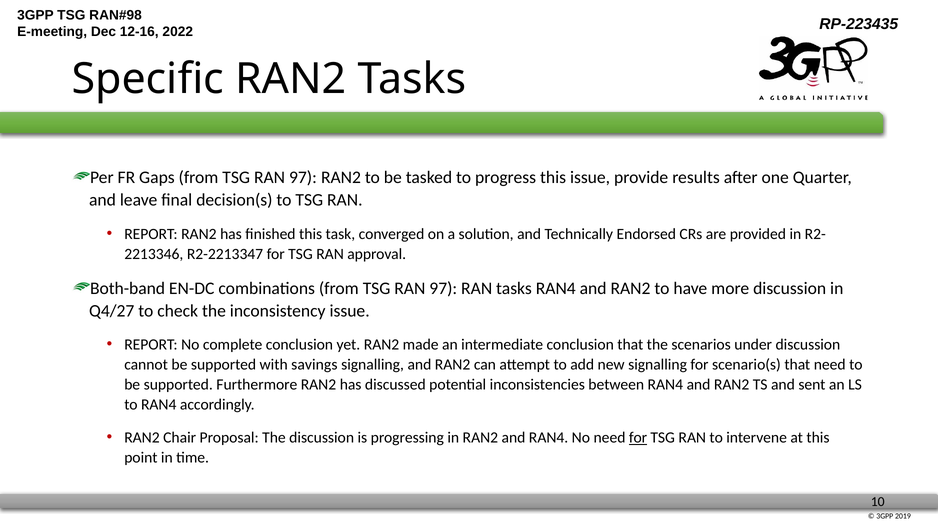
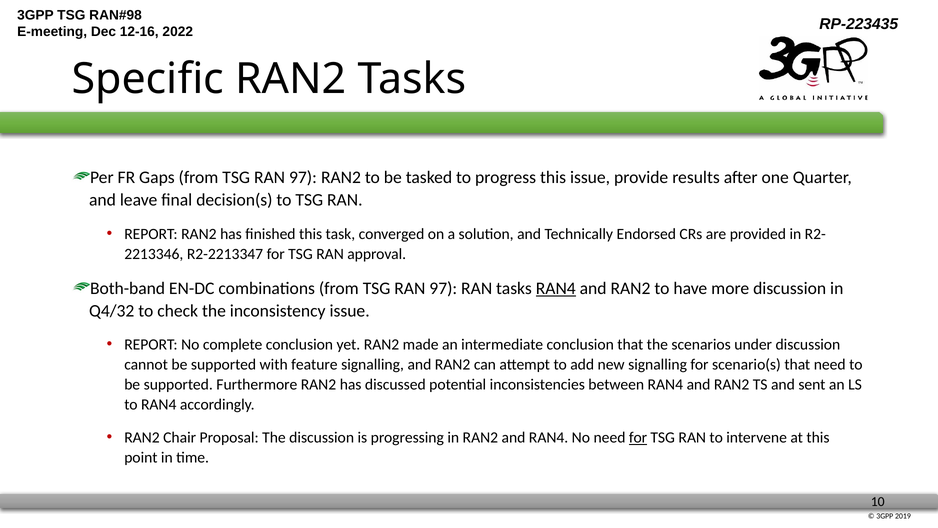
RAN4 underline: none -> present (556, 288)
Q4/27: Q4/27 -> Q4/32 (112, 311)
savings: savings -> feature (314, 364)
